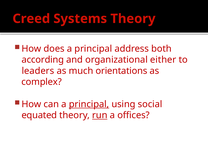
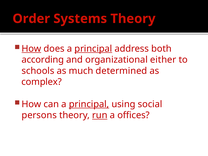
Creed: Creed -> Order (31, 19)
How underline: none -> present (31, 49)
principal underline: none -> present (93, 49)
leaders: leaders -> schools (38, 71)
orientations: orientations -> determined (121, 71)
equated: equated -> persons (39, 115)
